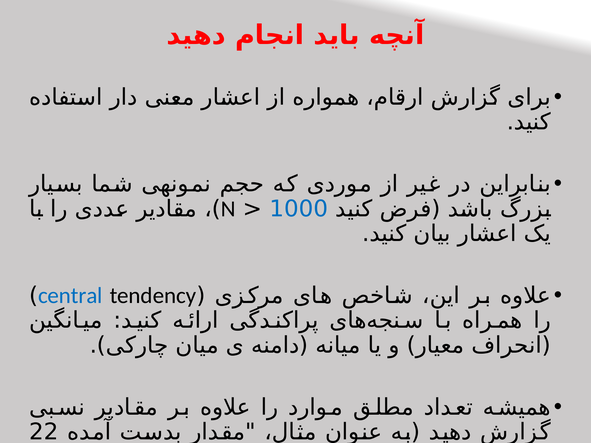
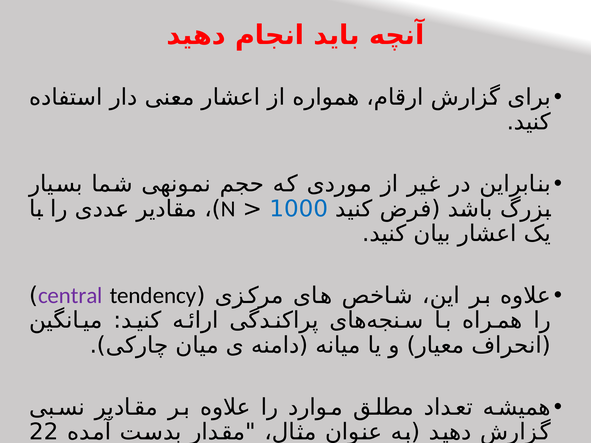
central colour: blue -> purple (70, 296)
